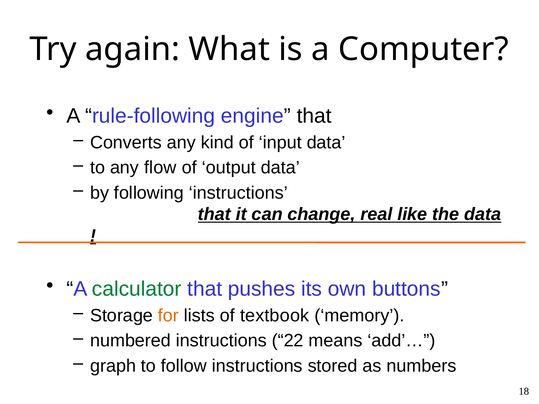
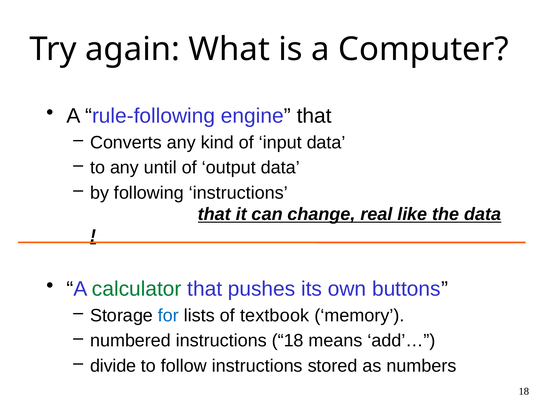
flow: flow -> until (160, 168)
for colour: orange -> blue (168, 316)
instructions 22: 22 -> 18 (288, 341)
graph: graph -> divide (113, 366)
